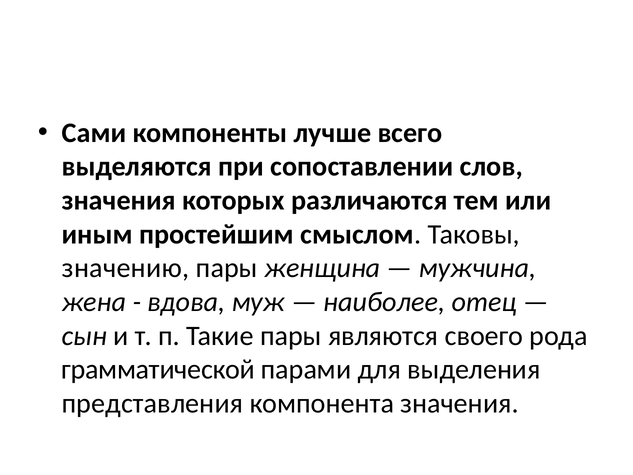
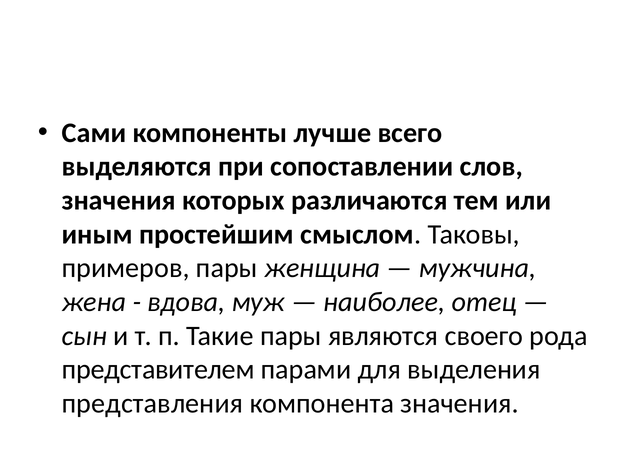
значению: значению -> примеров (126, 268)
грамматической: грамматической -> представителем (158, 369)
